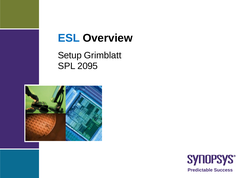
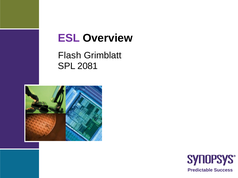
ESL colour: blue -> purple (69, 38)
Setup: Setup -> Flash (70, 55)
2095: 2095 -> 2081 (88, 66)
